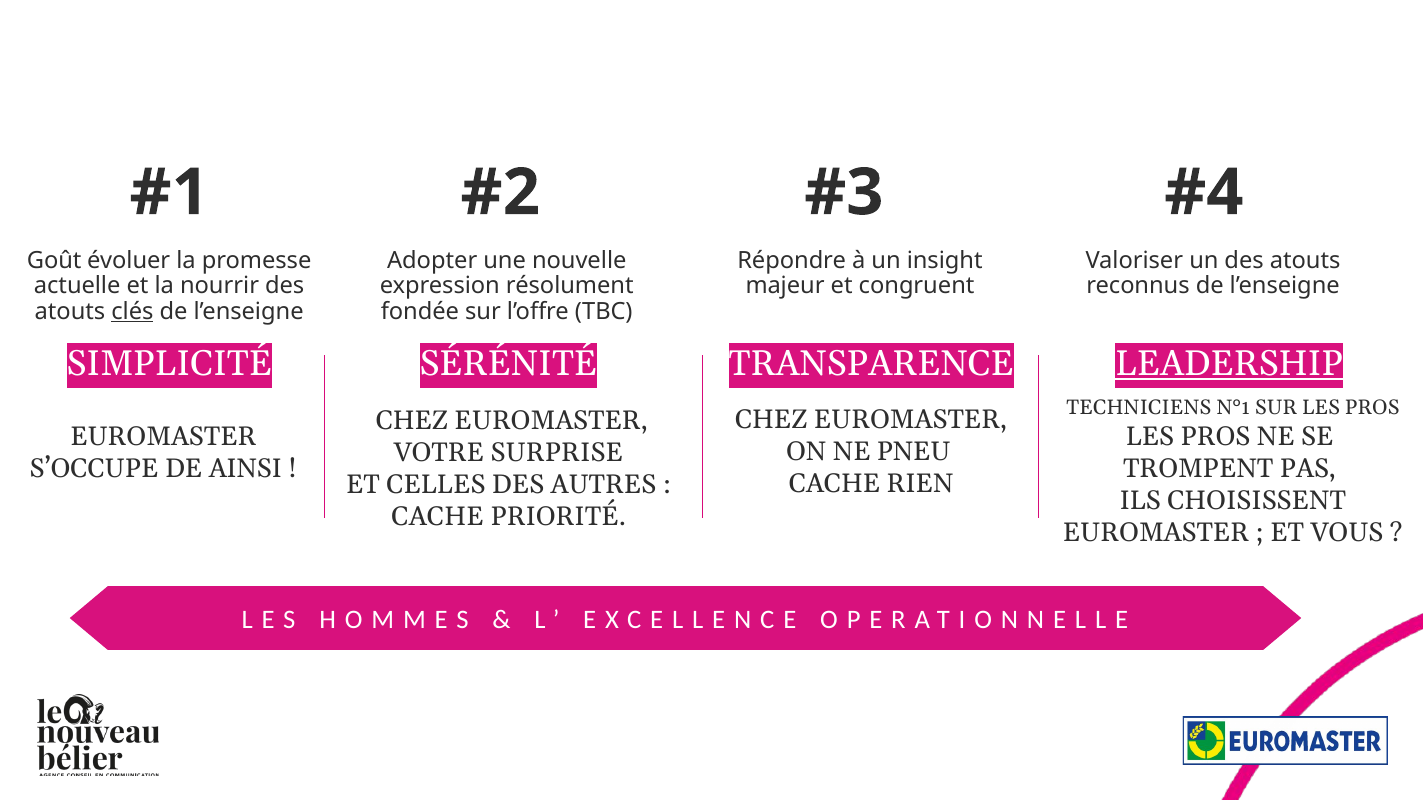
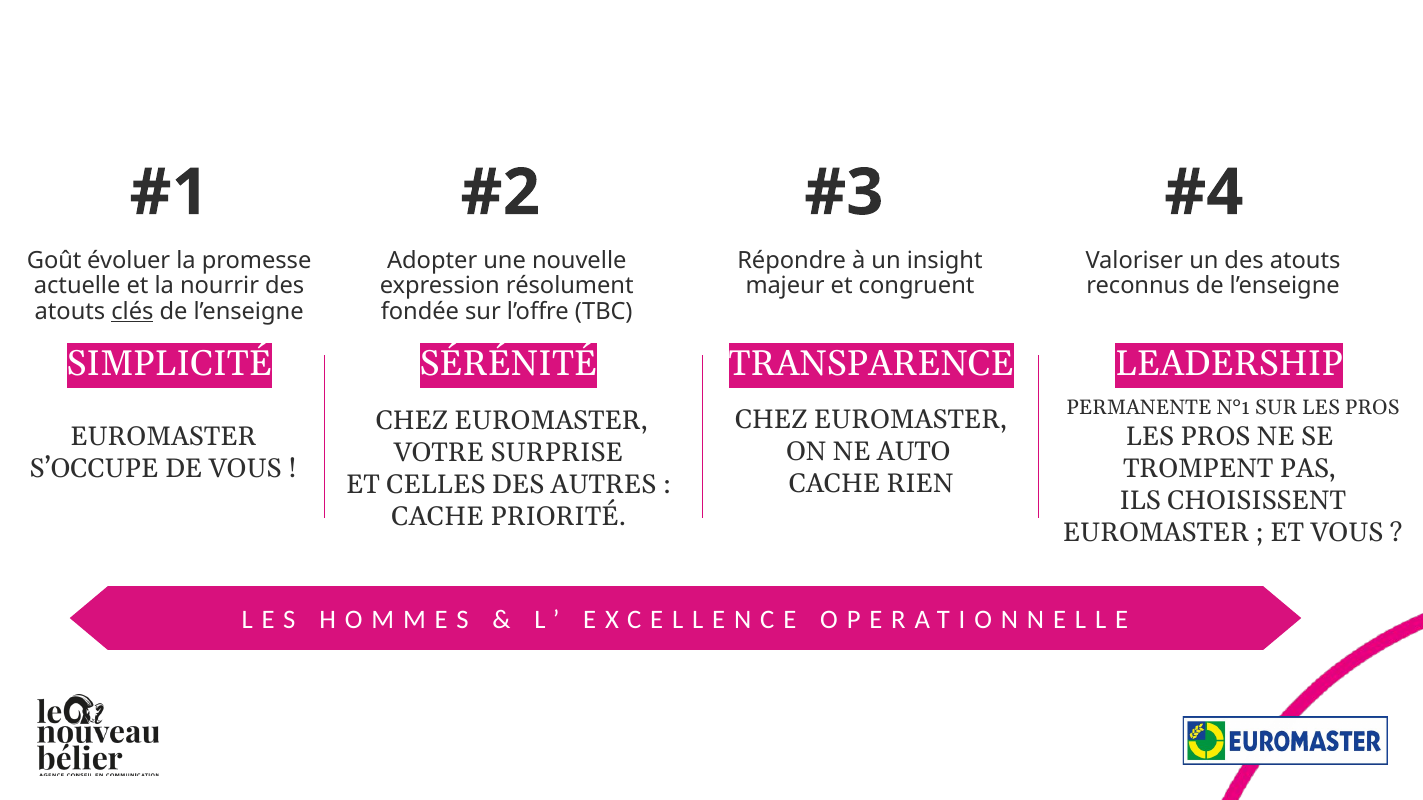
LEADERSHIP underline: present -> none (1229, 364)
TECHNICIENS: TECHNICIENS -> PERMANENTE (1139, 408)
PNEU: PNEU -> AUTO (914, 452)
DE AINSI: AINSI -> VOUS (245, 469)
